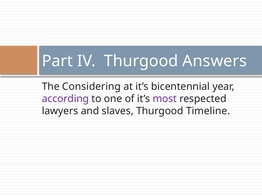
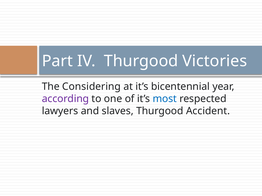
Answers: Answers -> Victories (215, 61)
most colour: purple -> blue (165, 99)
Timeline: Timeline -> Accident (208, 111)
